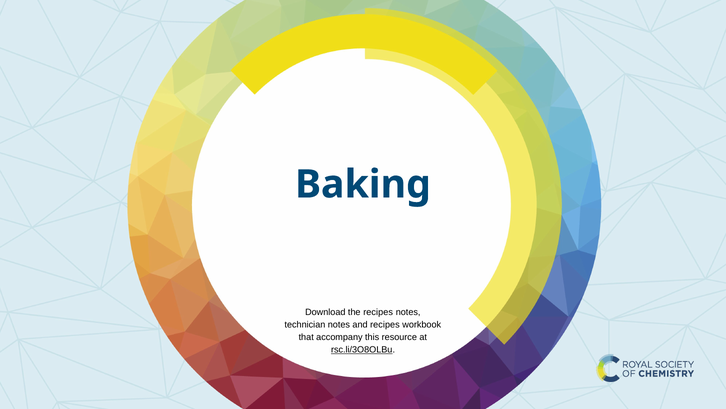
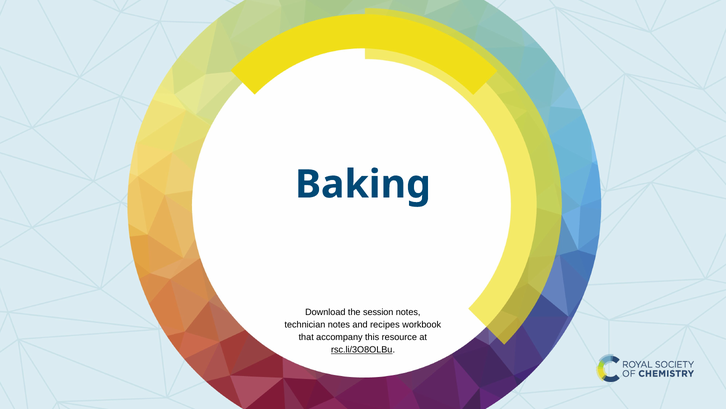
the recipes: recipes -> session (378, 312)
